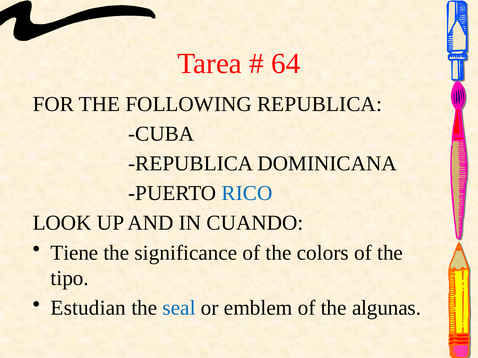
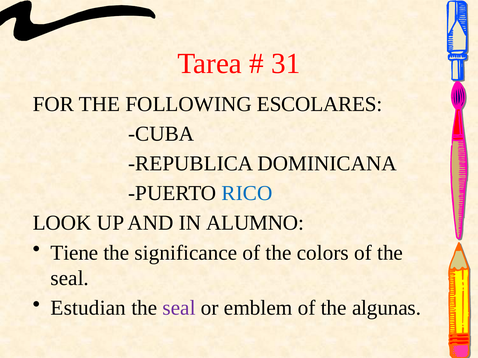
64: 64 -> 31 (286, 64)
FOLLOWING REPUBLICA: REPUBLICA -> ESCOLARES (320, 104)
CUANDO: CUANDO -> ALUMNO (255, 223)
tipo: tipo -> seal (70, 279)
seal colour: blue -> purple (179, 308)
